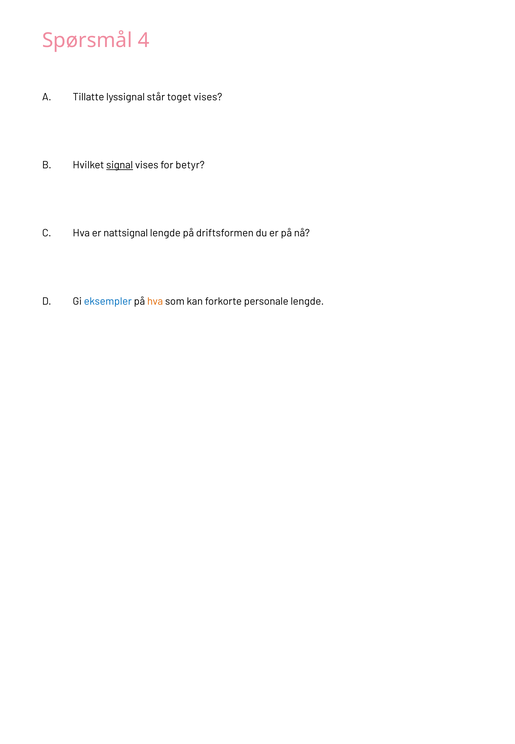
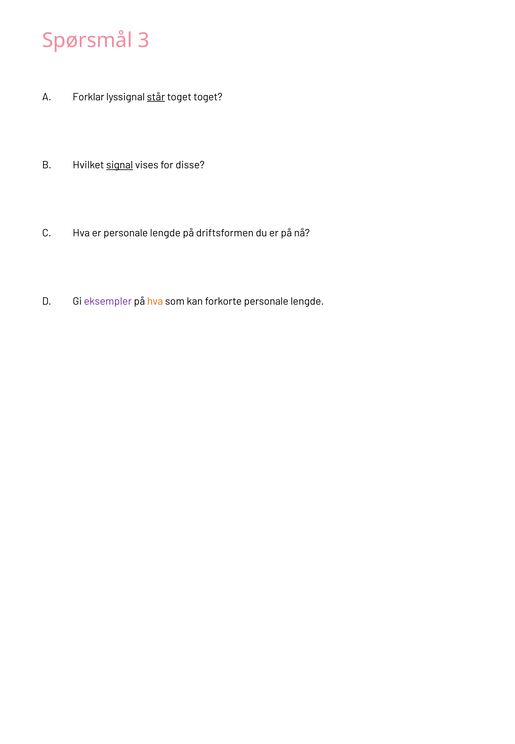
4: 4 -> 3 (144, 40)
Tillatte: Tillatte -> Forklar (88, 97)
står underline: none -> present (156, 97)
toget vises: vises -> toget (208, 97)
betyr: betyr -> disse (190, 165)
er nattsignal: nattsignal -> personale (126, 233)
eksempler colour: blue -> purple (108, 301)
